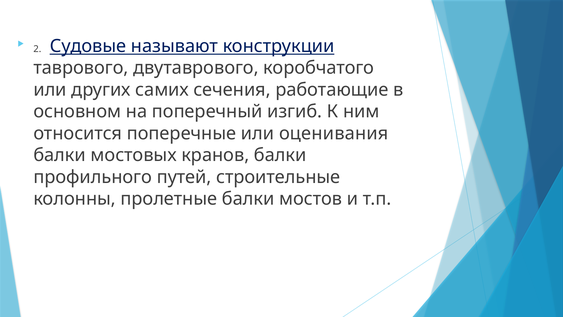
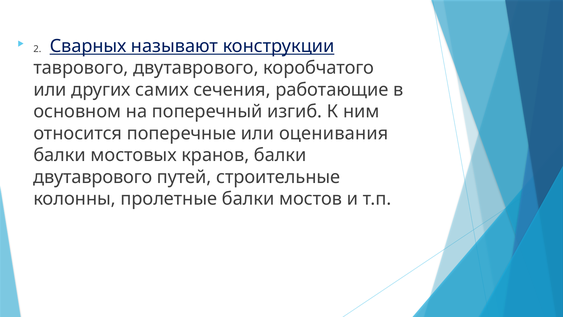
Судовые: Судовые -> Сварных (88, 46)
профильного: профильного -> двутаврового (93, 177)
